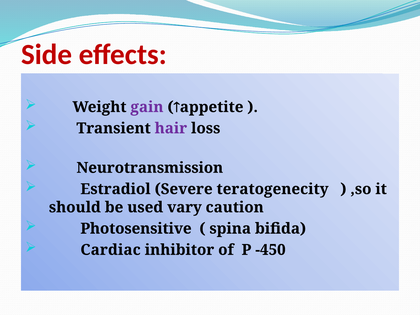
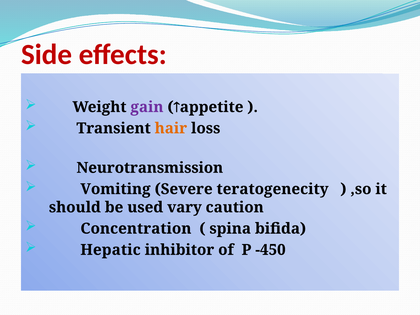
hair colour: purple -> orange (171, 128)
Estradiol: Estradiol -> Vomiting (116, 189)
Photosensitive: Photosensitive -> Concentration (136, 229)
Cardiac: Cardiac -> Hepatic (111, 250)
